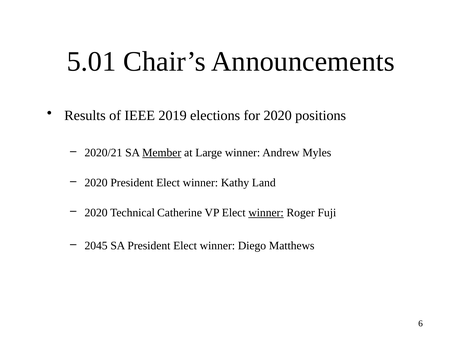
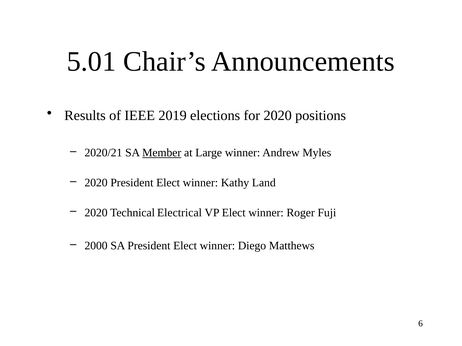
Catherine: Catherine -> Electrical (180, 213)
winner underline: present -> none (266, 213)
2045: 2045 -> 2000 (96, 246)
